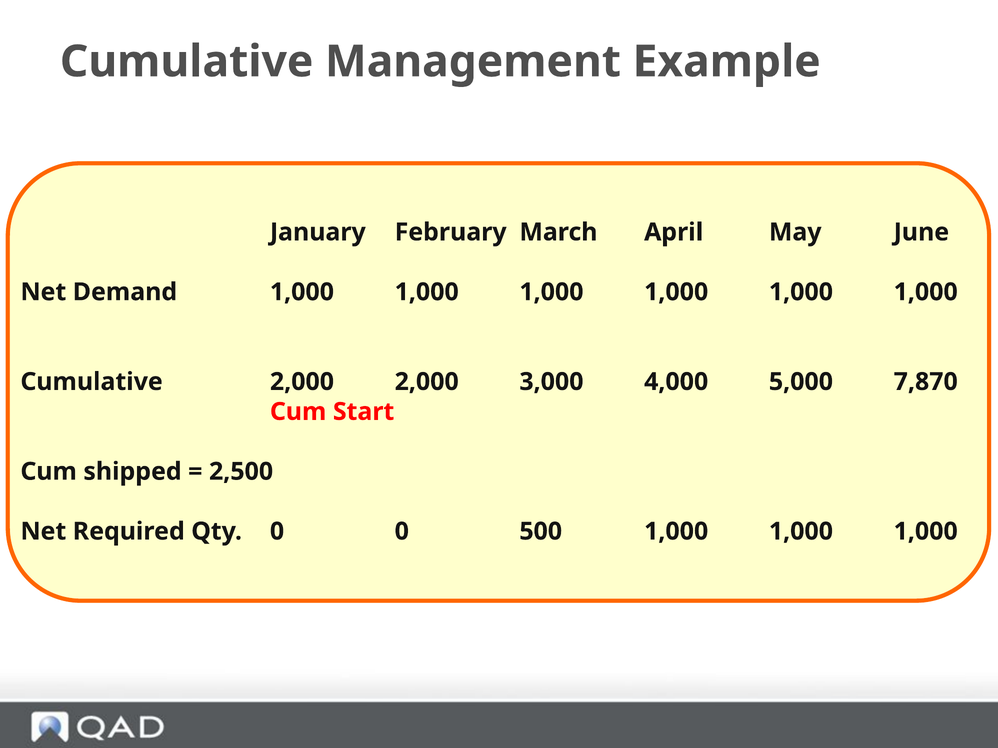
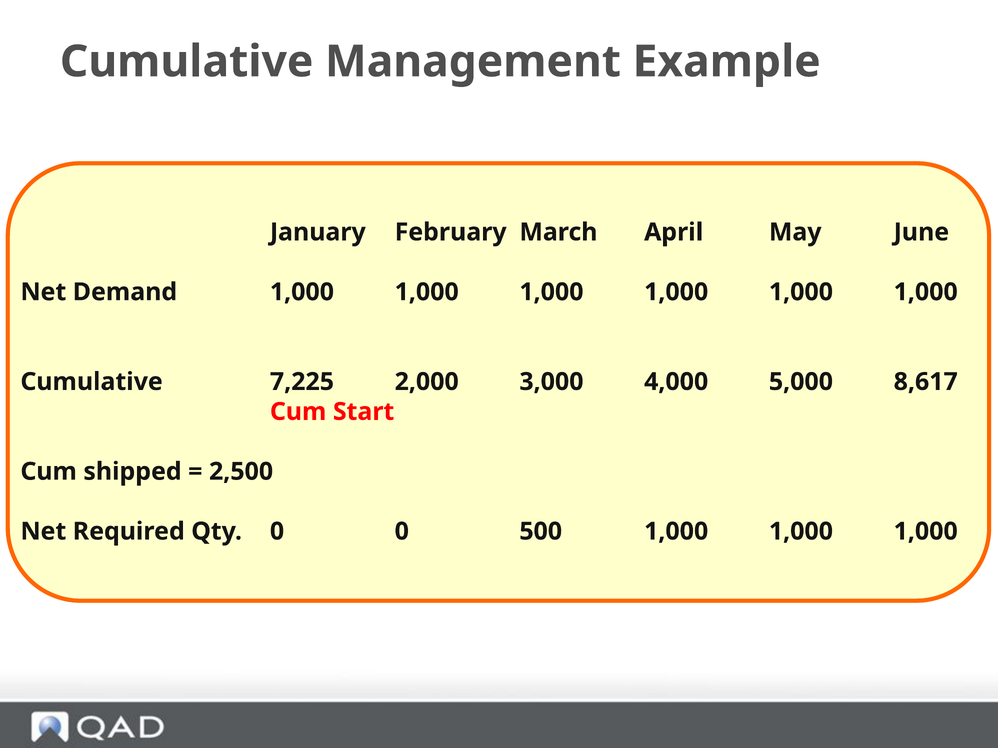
Cumulative 2,000: 2,000 -> 7,225 (302, 382)
7,870: 7,870 -> 8,617 (926, 382)
